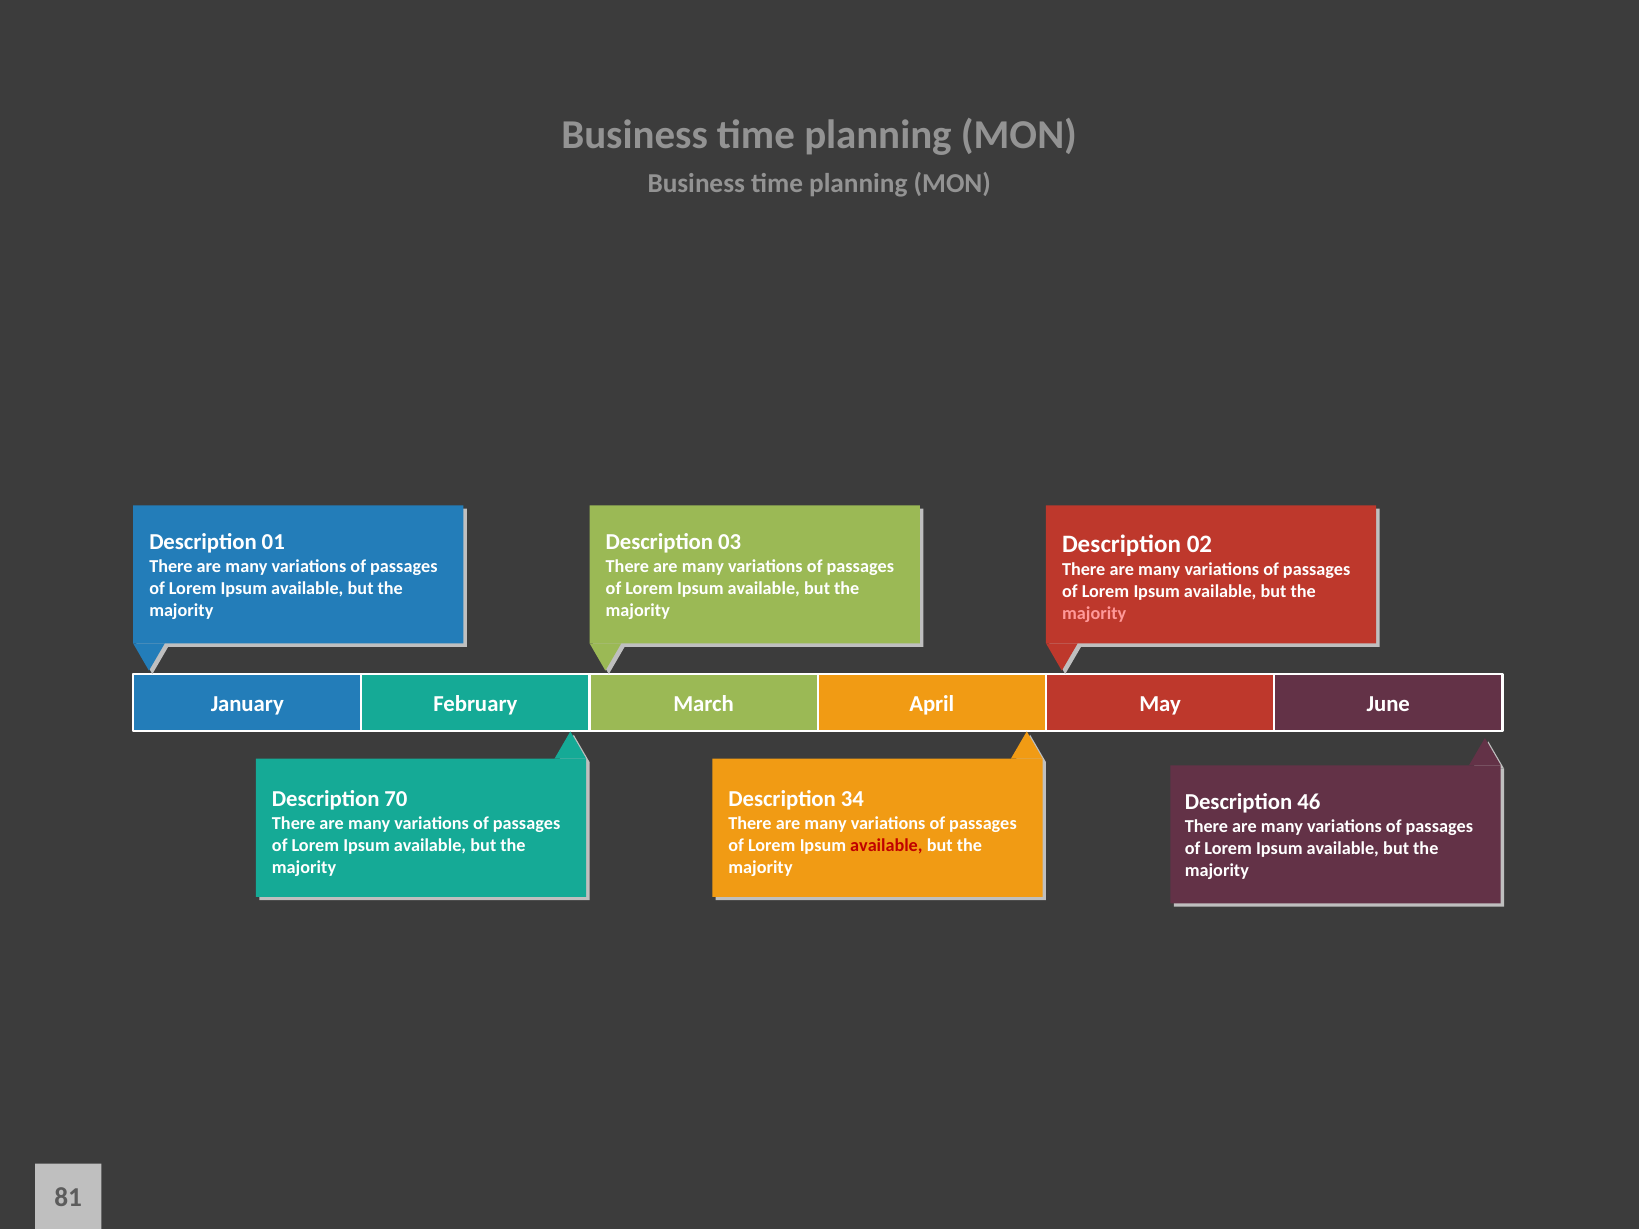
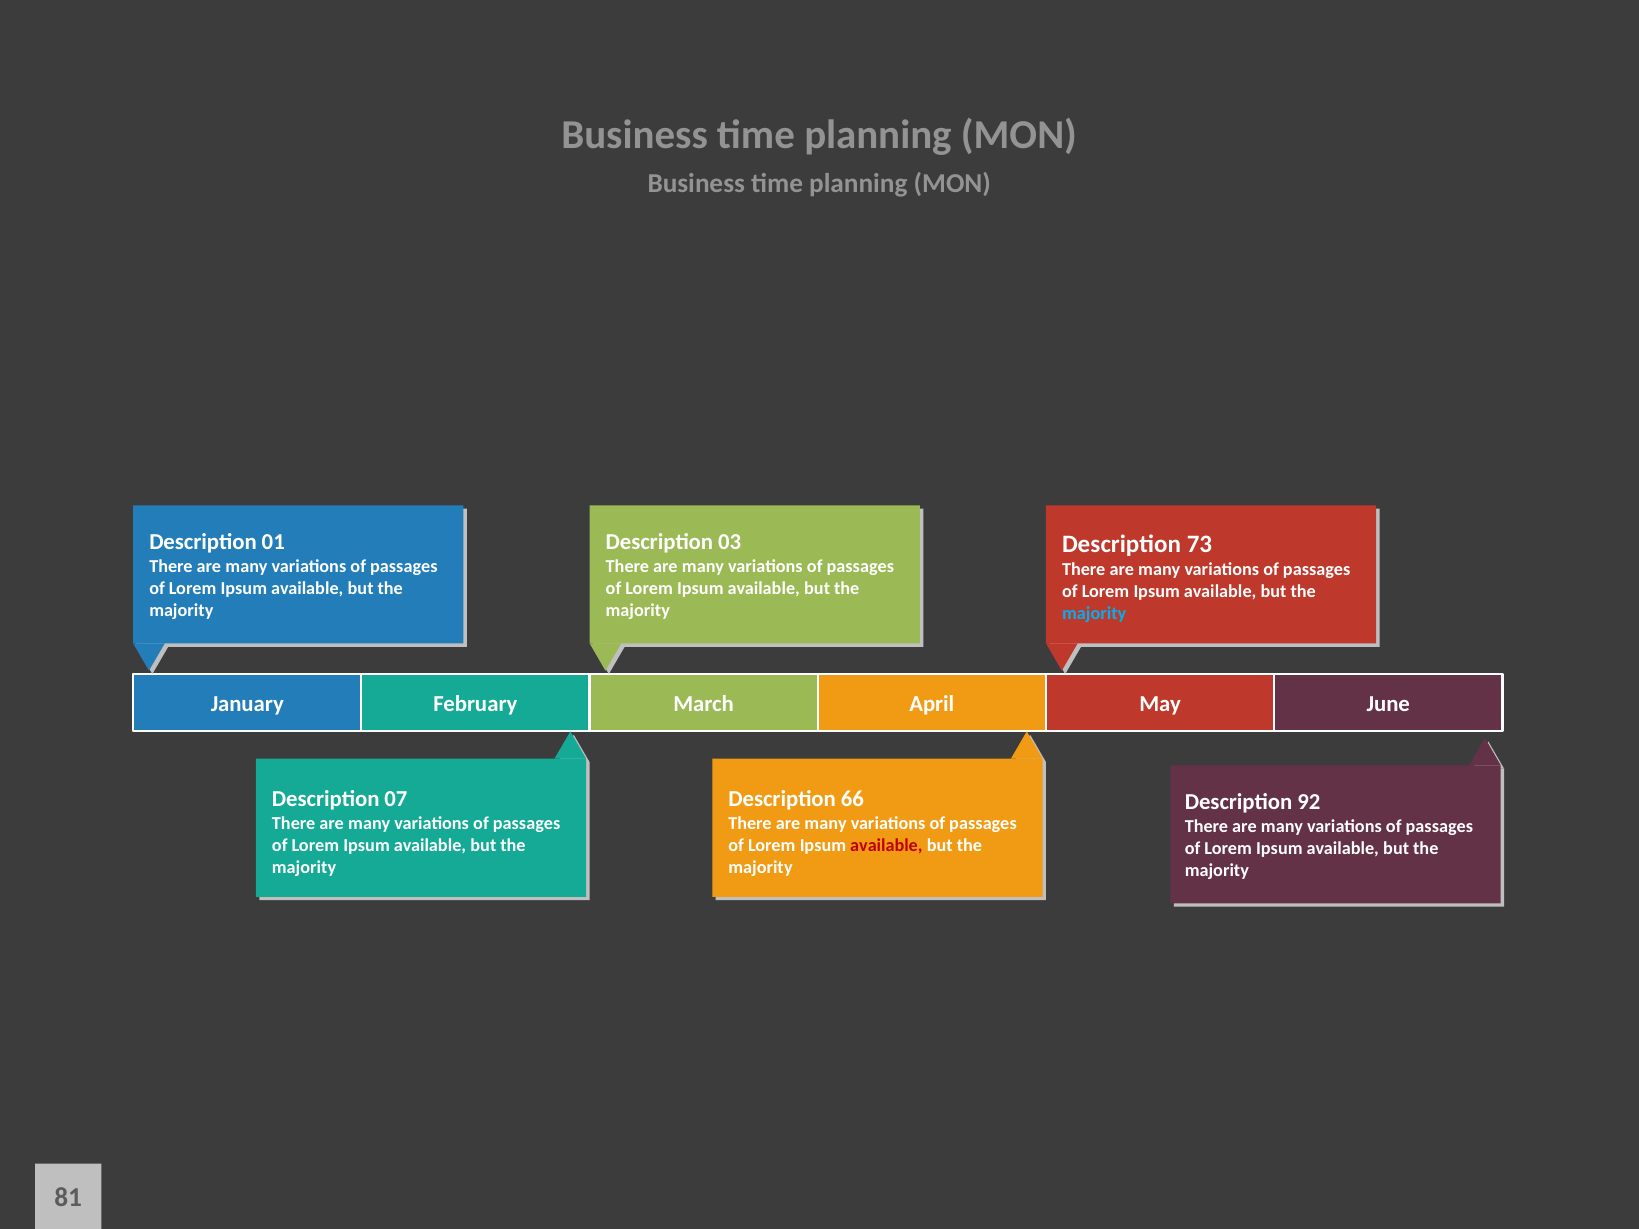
02: 02 -> 73 (1199, 544)
majority colour: pink -> light blue (1094, 613)
70: 70 -> 07 (396, 799)
34: 34 -> 66 (852, 799)
46: 46 -> 92 (1309, 802)
